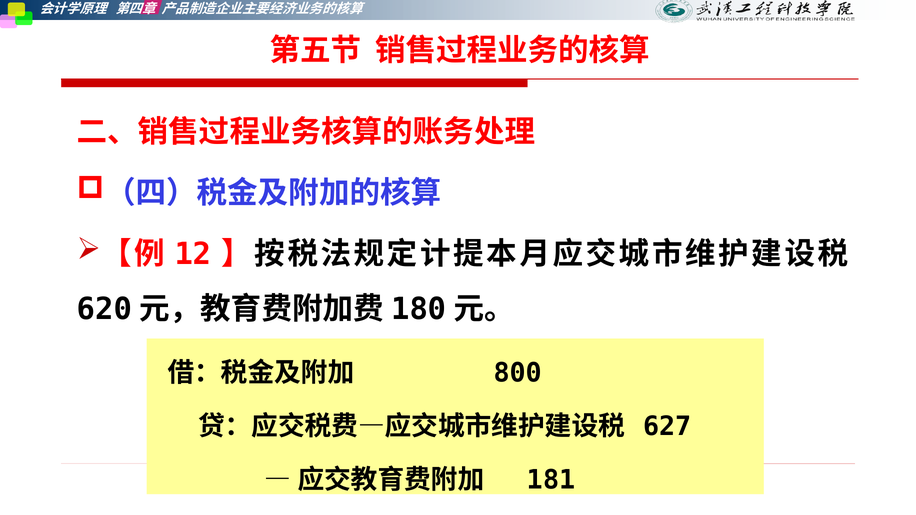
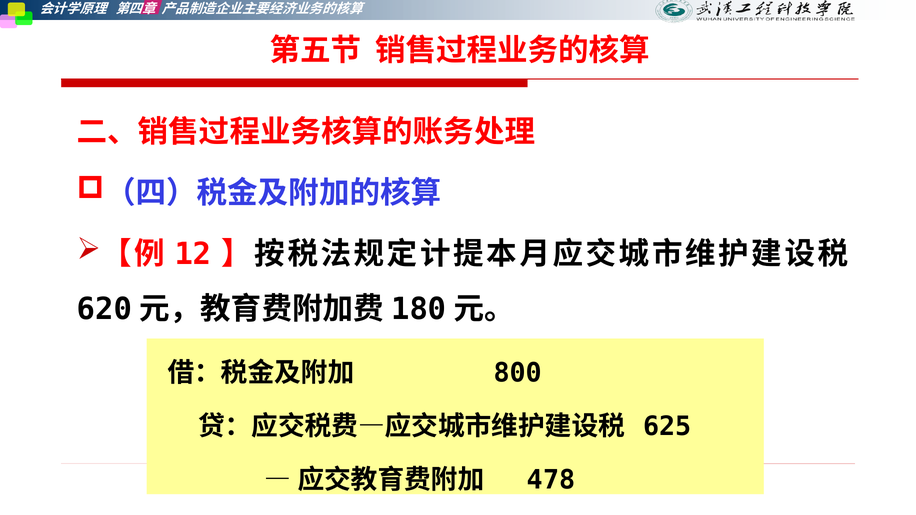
627: 627 -> 625 (667, 426)
181: 181 -> 478 (551, 480)
